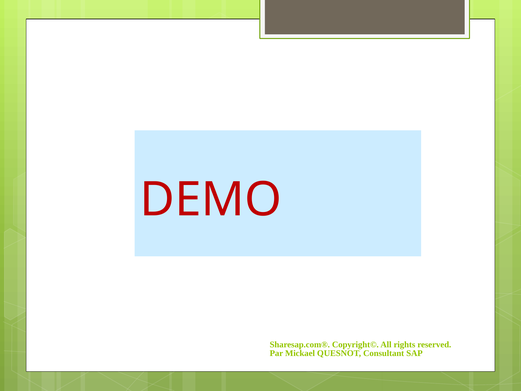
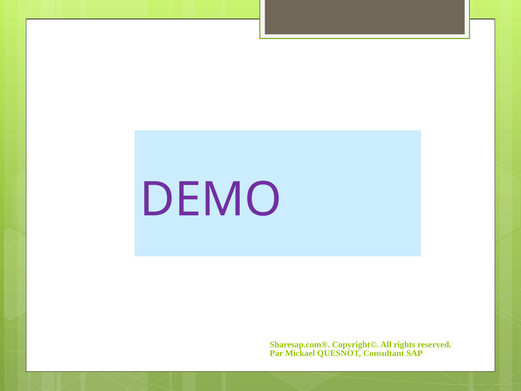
DEMO colour: red -> purple (211, 200)
